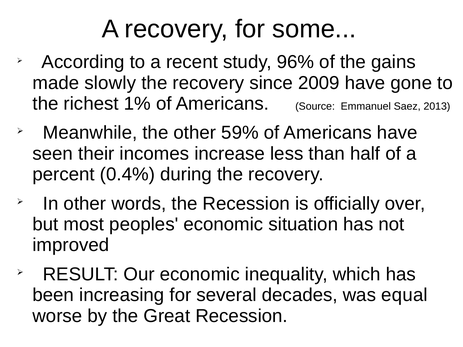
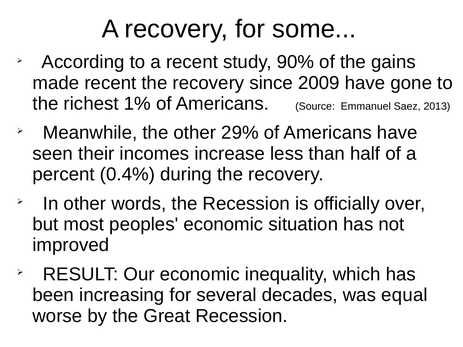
96%: 96% -> 90% (295, 62)
made slowly: slowly -> recent (110, 83)
59%: 59% -> 29% (240, 133)
